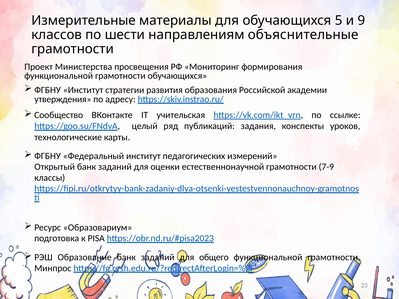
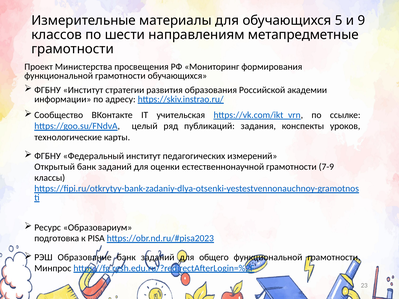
объяснительные: объяснительные -> метапредметные (303, 35)
утверждения: утверждения -> информации (63, 99)
